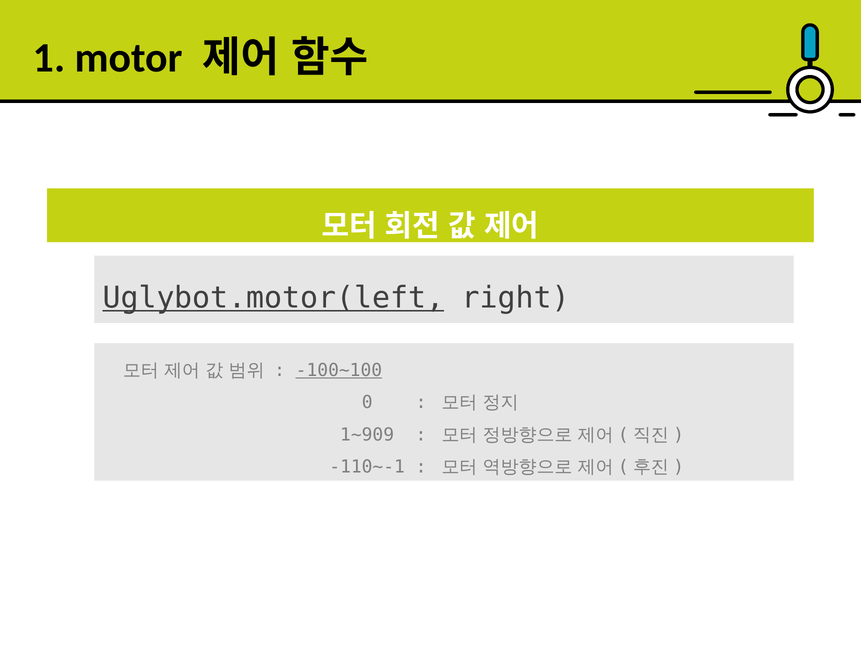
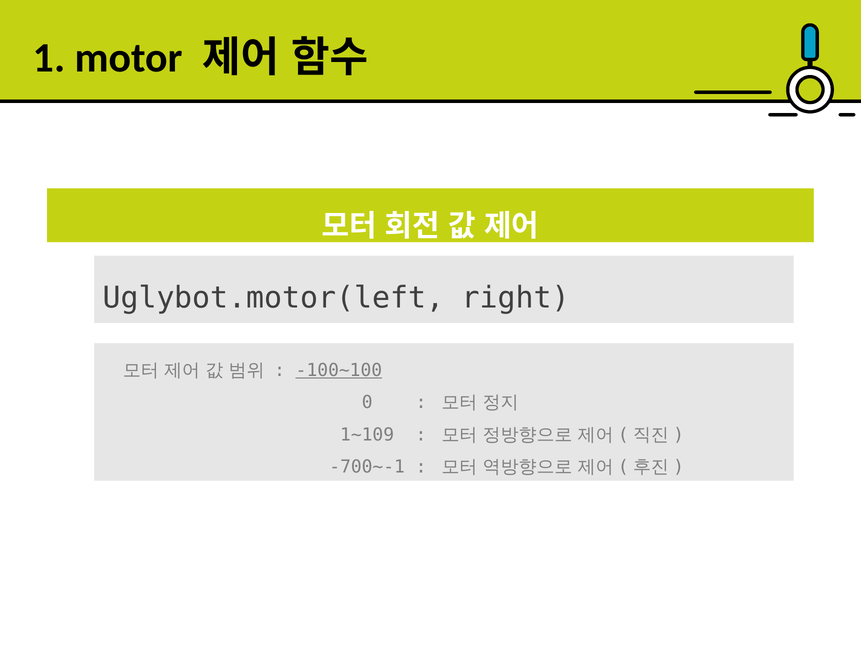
Uglybot.motor(left underline: present -> none (273, 298)
1~909: 1~909 -> 1~109 (367, 435)
-110~-1: -110~-1 -> -700~-1 (367, 467)
